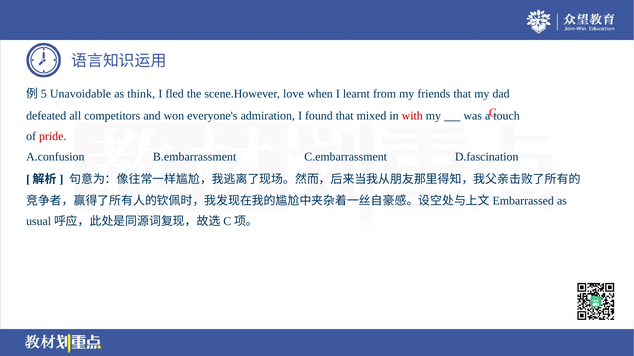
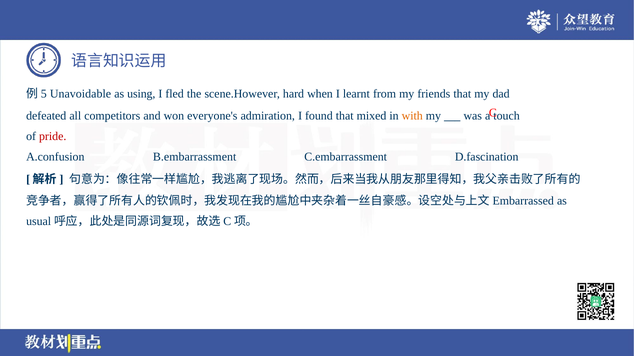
think: think -> using (141, 94)
love: love -> hard (294, 94)
with colour: red -> orange (412, 116)
